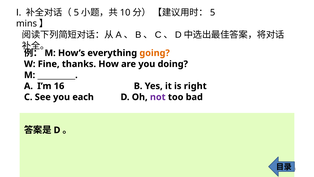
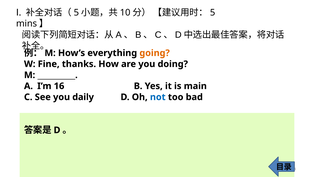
right: right -> main (195, 86)
each: each -> daily (83, 97)
not colour: purple -> blue (158, 97)
